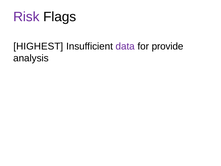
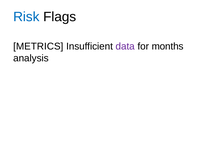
Risk colour: purple -> blue (26, 17)
HIGHEST: HIGHEST -> METRICS (38, 46)
provide: provide -> months (168, 46)
